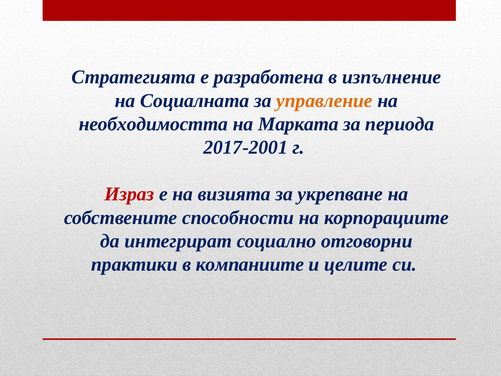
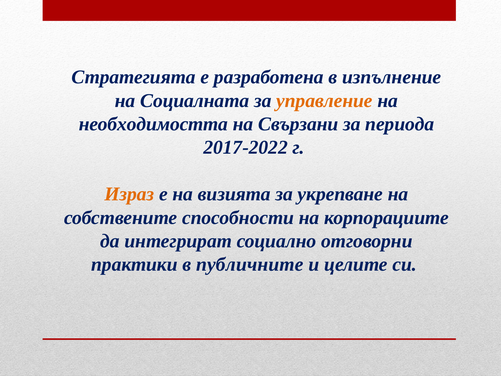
Марката: Марката -> Свързани (298, 124)
2017-2001: 2017-2001 -> 2017-2022 (246, 147)
Израз colour: red -> orange (129, 194)
компаниите: компаниите -> публичните (250, 264)
